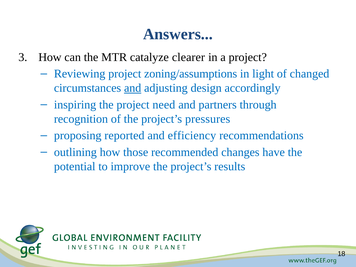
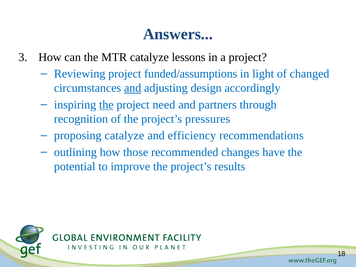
clearer: clearer -> lessons (189, 57)
zoning/assumptions: zoning/assumptions -> funded/assumptions (191, 74)
the underline: none -> present (106, 105)
proposing reported: reported -> catalyze (124, 136)
